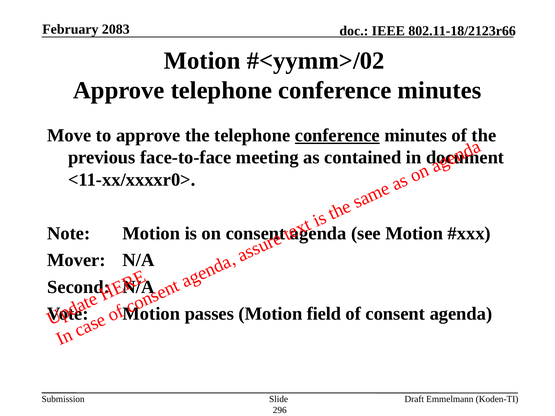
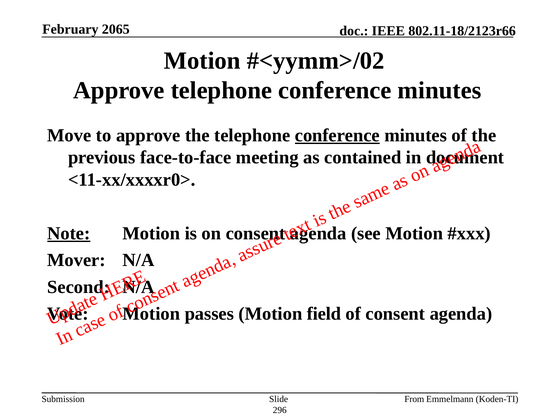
2083: 2083 -> 2065 (116, 29)
Note underline: none -> present (69, 234)
Draft: Draft -> From (414, 399)
